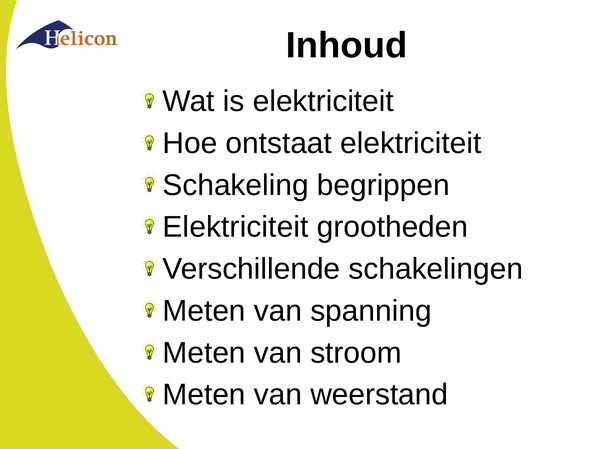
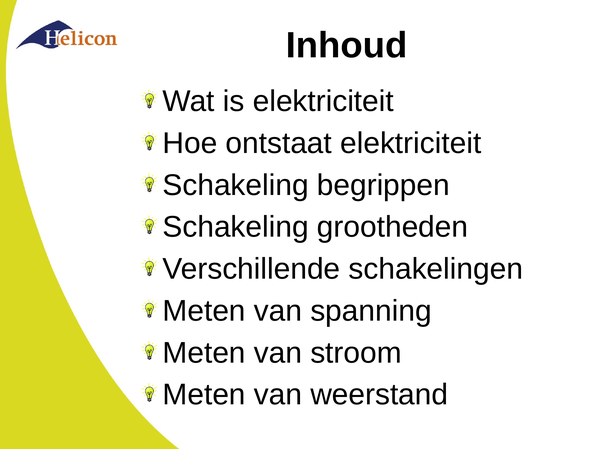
Elektriciteit: Elektriciteit -> Schakeling (236, 227)
